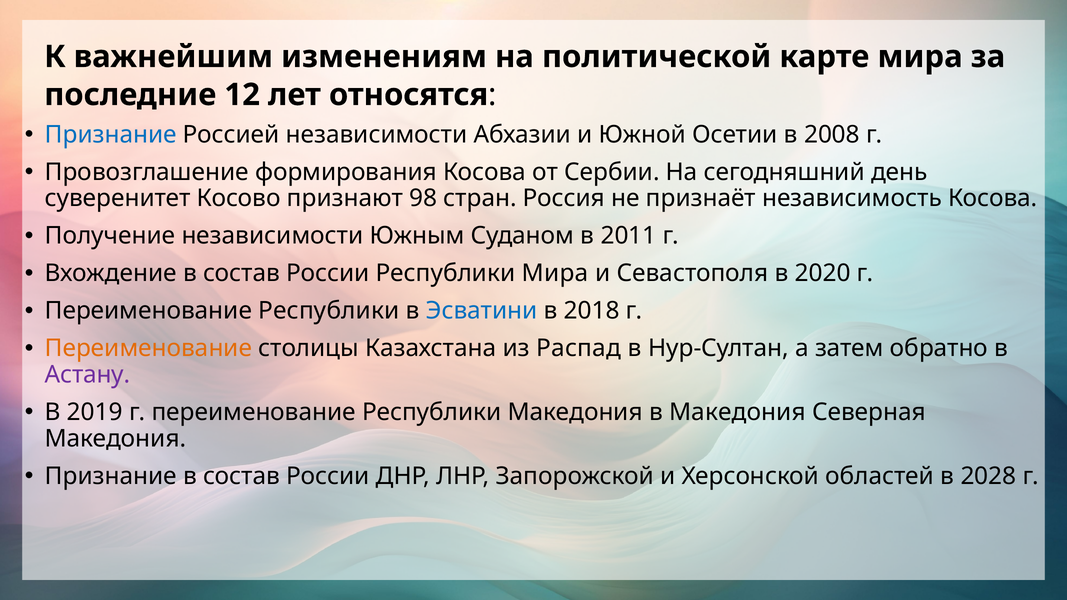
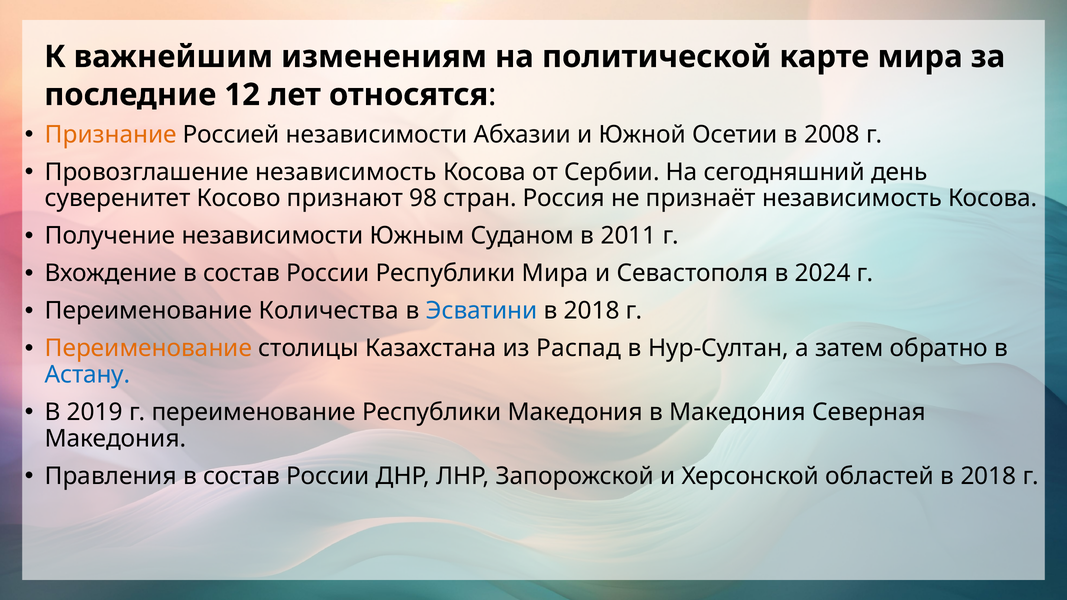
Признание colour: blue -> orange (111, 134)
Провозглашение формирования: формирования -> независимость (346, 172)
2020: 2020 -> 2024 (823, 273)
Республики: Республики -> Количества (329, 311)
Астану colour: purple -> blue (87, 375)
Признание: Признание -> Правления (111, 476)
областей в 2028: 2028 -> 2018 (988, 476)
